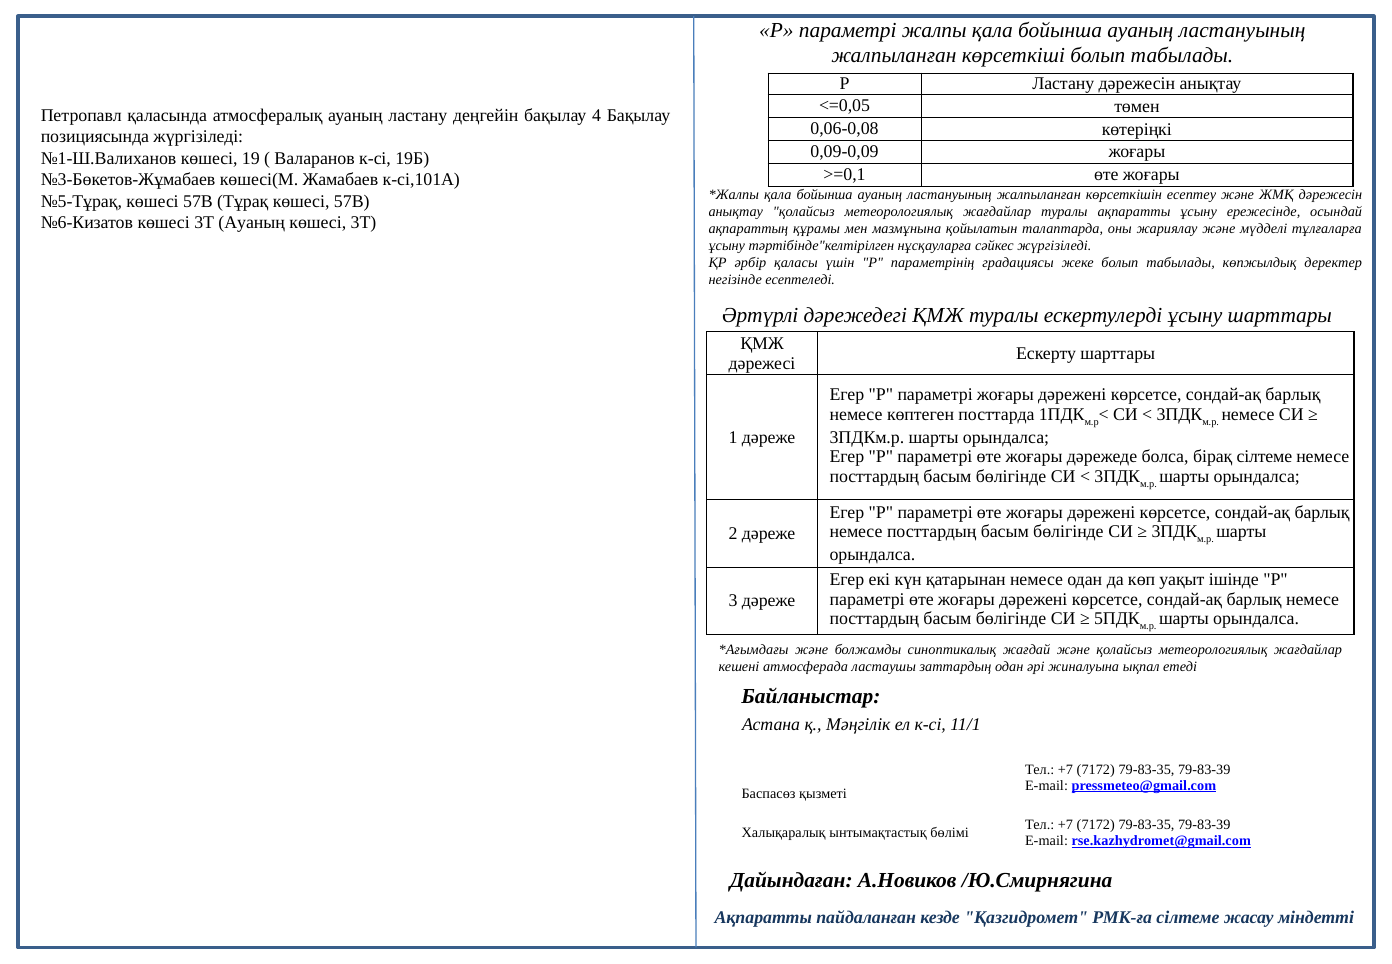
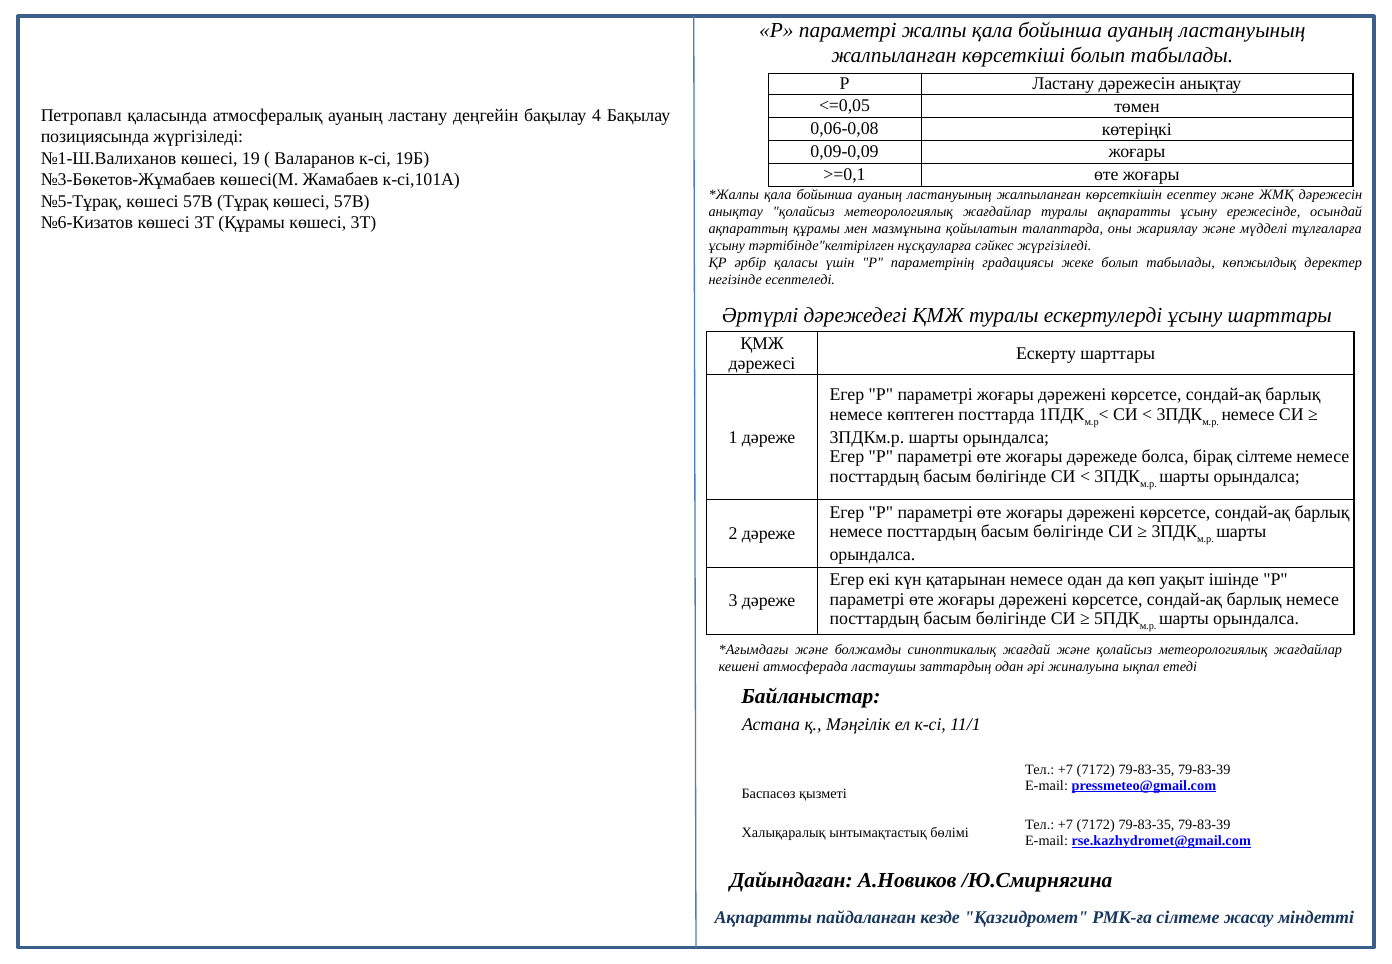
3Т Ауаның: Ауаның -> Құрамы (252, 223)
